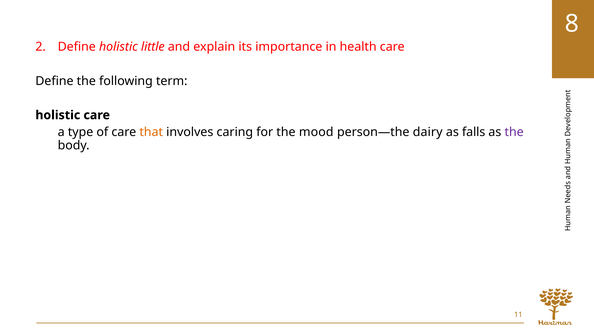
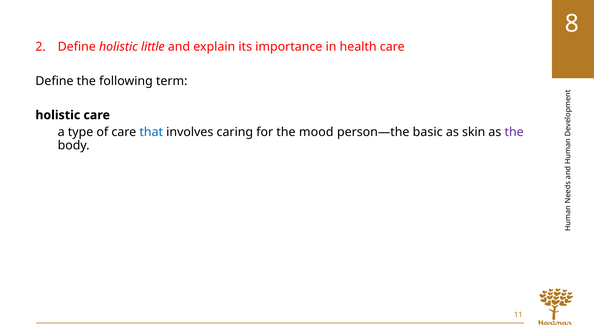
that colour: orange -> blue (151, 132)
dairy: dairy -> basic (428, 132)
falls: falls -> skin (474, 132)
